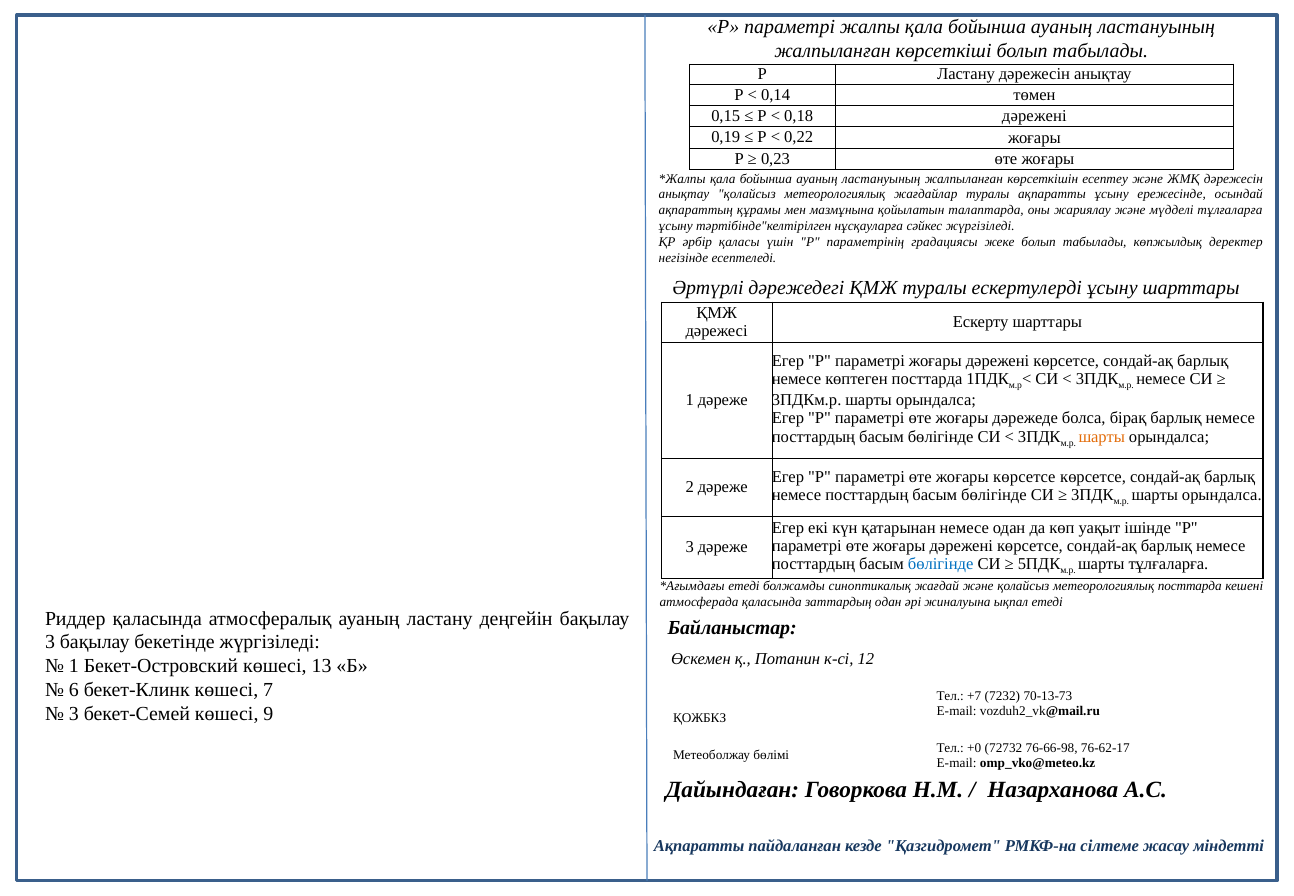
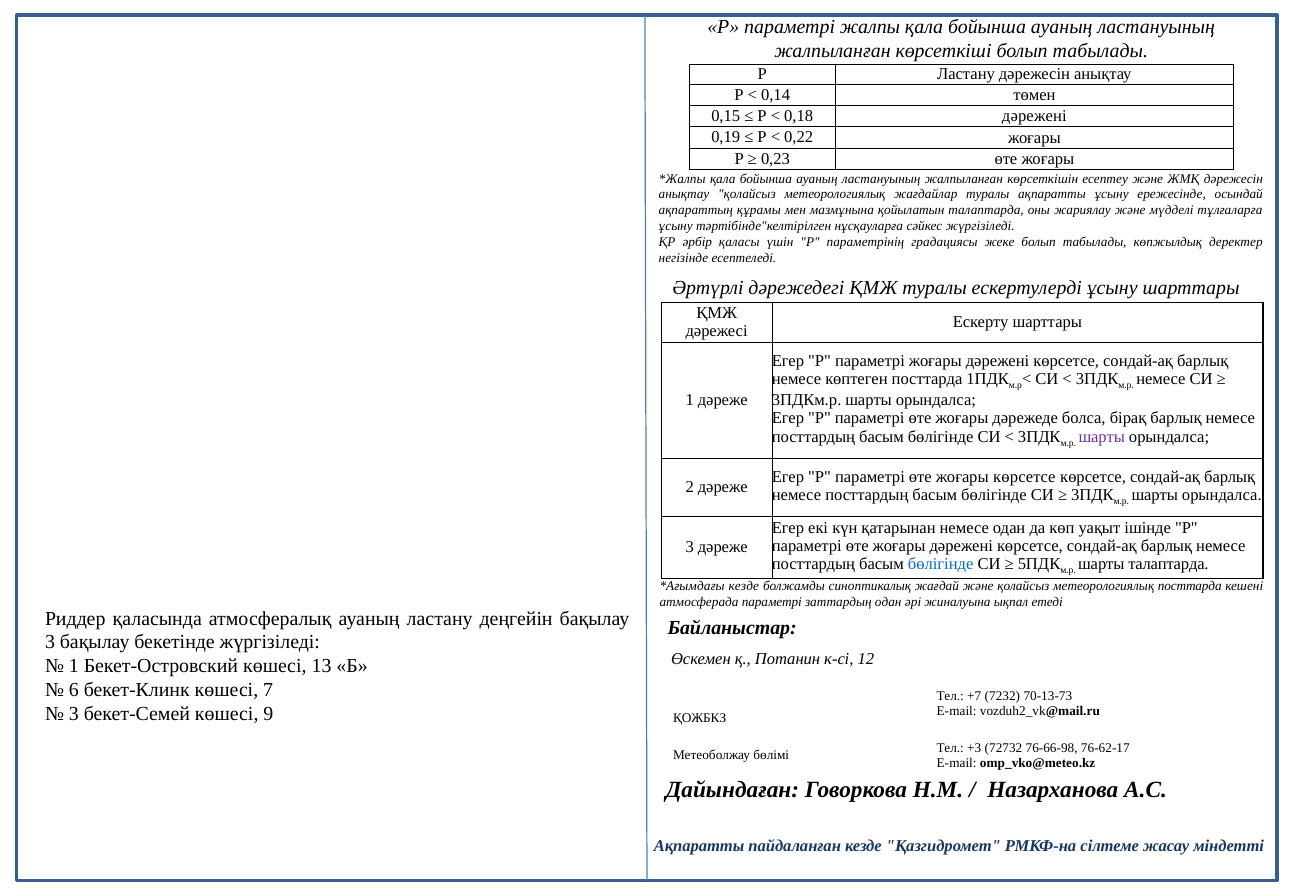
шарты colour: orange -> purple (1102, 437)
шарты тұлғаларға: тұлғаларға -> талаптарда (1168, 564)
етеді: етеді -> кезде (744, 586)
атмосферада қаласында: қаласында -> параметрі (772, 602)
+0: +0 -> +3 (974, 748)
